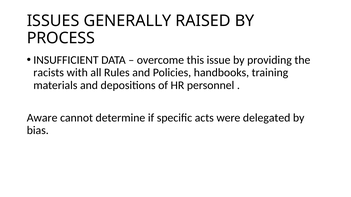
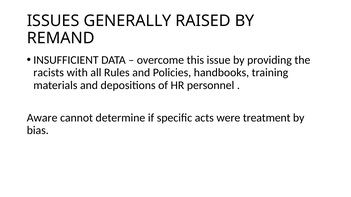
PROCESS: PROCESS -> REMAND (61, 38)
delegated: delegated -> treatment (267, 118)
